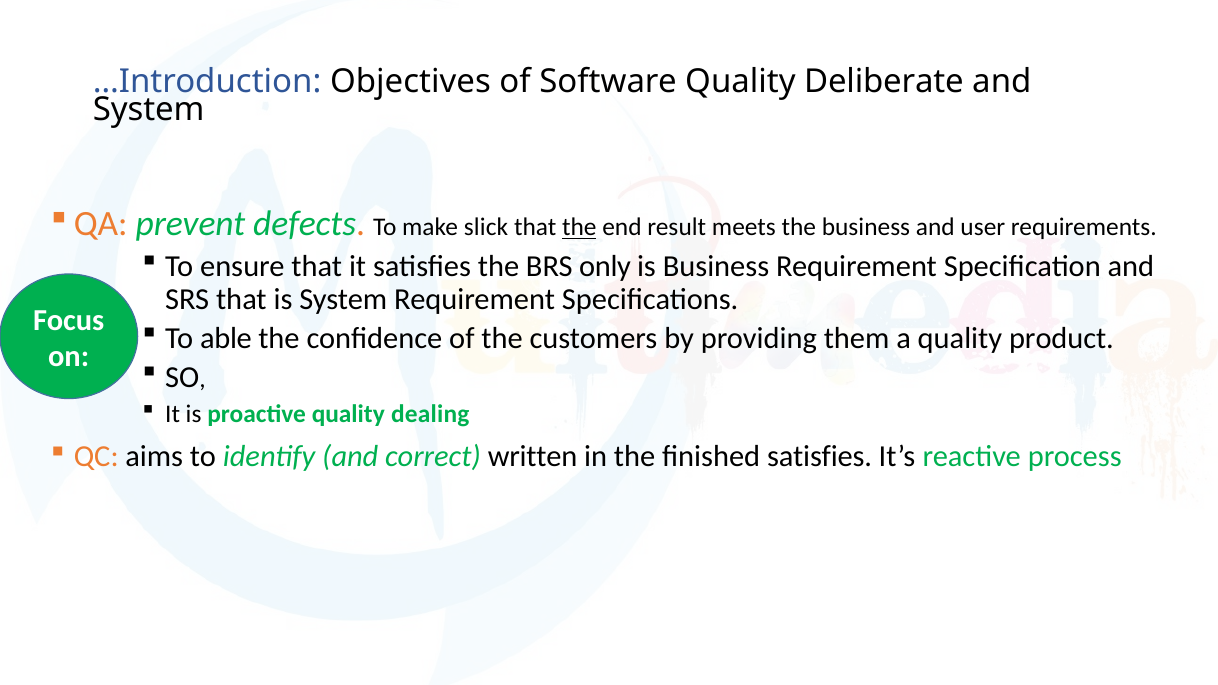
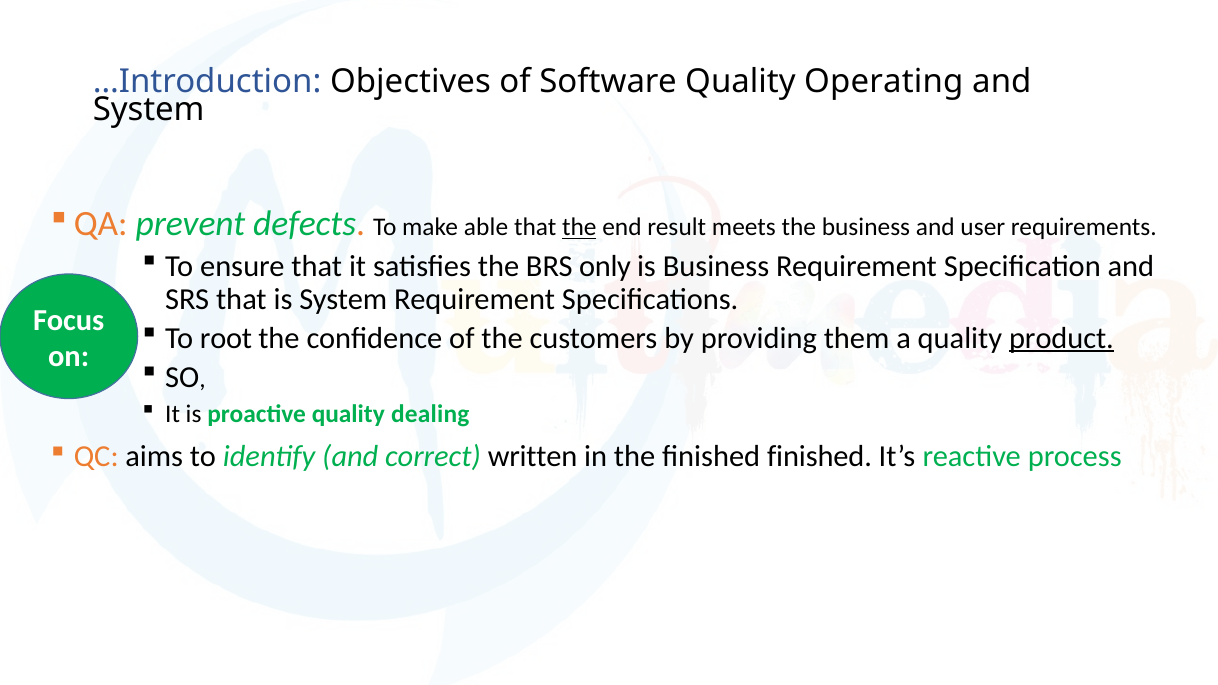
Deliberate: Deliberate -> Operating (884, 81)
slick: slick -> able (486, 228)
able: able -> root (226, 338)
product underline: none -> present (1061, 338)
finished satisfies: satisfies -> finished (820, 457)
